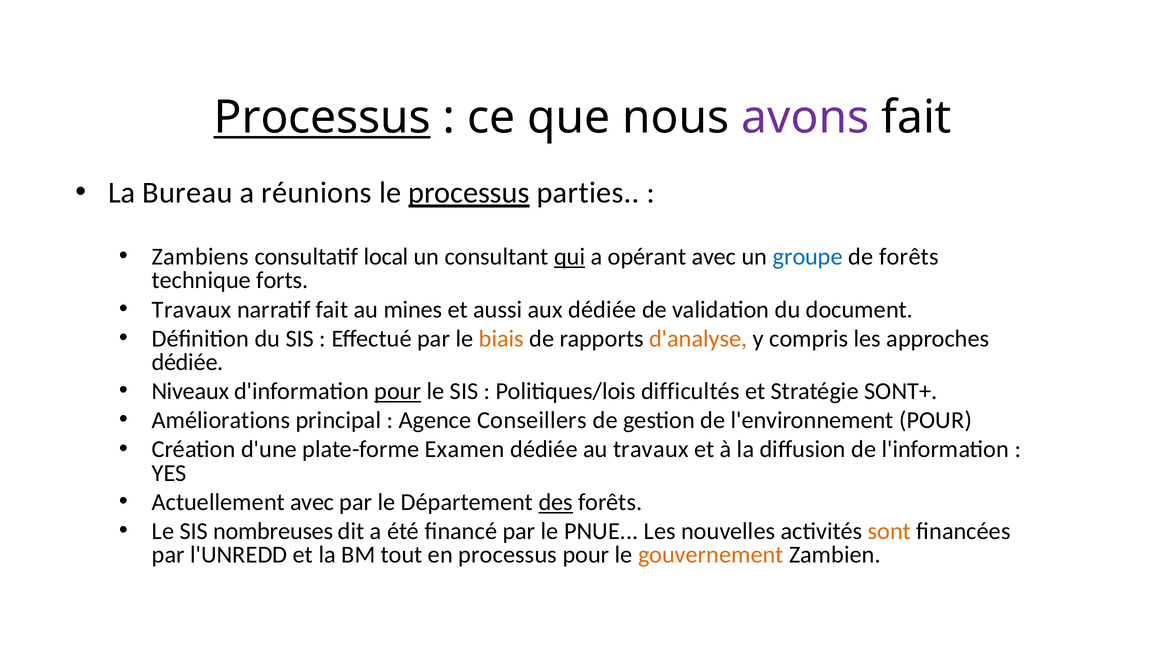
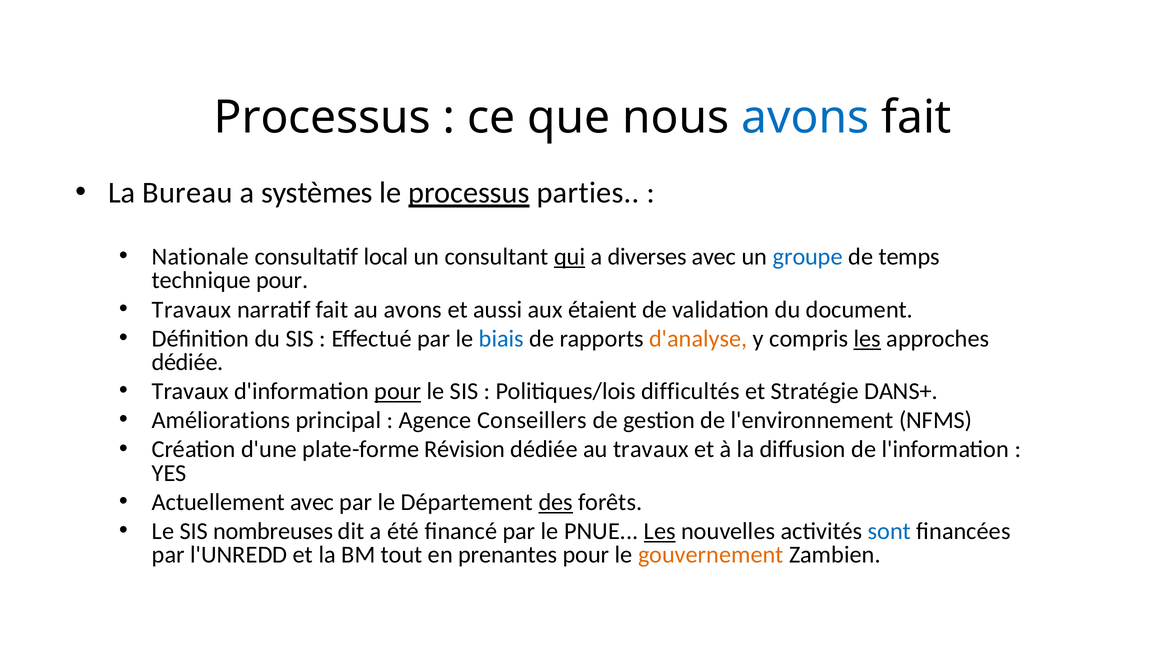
Processus underline: present -> none (322, 117)
avons colour: purple -> blue (805, 117)
réunions: réunions -> systèmes (317, 193)
Zambiens: Zambiens -> Nationale (200, 257)
opérant: opérant -> diverses (647, 257)
de forêts: forêts -> temps (909, 257)
technique forts: forts -> pour (282, 280)
au mines: mines -> avons (413, 309)
aux dédiée: dédiée -> étaient (603, 309)
biais colour: orange -> blue (501, 339)
les underline: none -> present (867, 339)
Niveaux: Niveaux -> Travaux (190, 391)
SONT+: SONT+ -> DANS+ (901, 391)
l'environnement POUR: POUR -> NFMS (936, 420)
Examen: Examen -> Révision (465, 449)
Les underline: none -> present (660, 531)
sont colour: orange -> blue (889, 531)
en processus: processus -> prenantes (508, 555)
